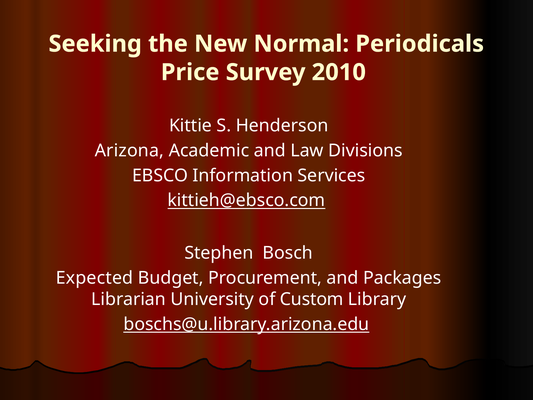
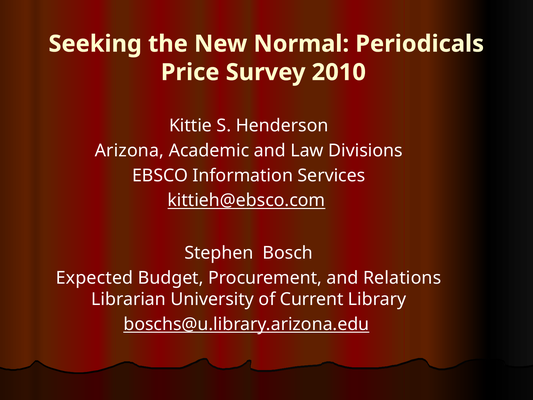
Packages: Packages -> Relations (402, 278)
Custom: Custom -> Current (312, 299)
